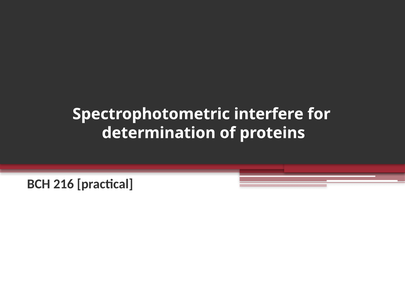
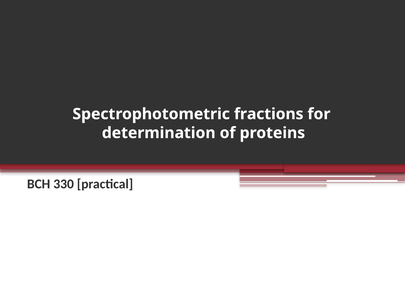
interfere: interfere -> fractions (269, 114)
216: 216 -> 330 (64, 184)
